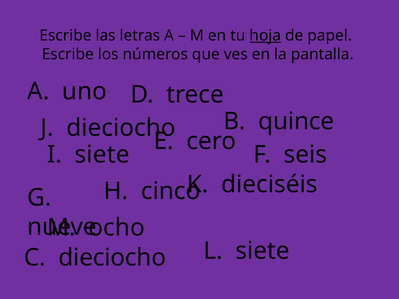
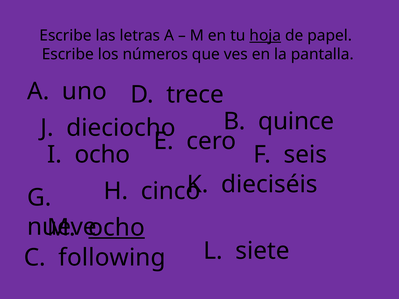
I siete: siete -> ocho (102, 155)
ocho underline: none -> present (117, 228)
C dieciocho: dieciocho -> following (112, 258)
